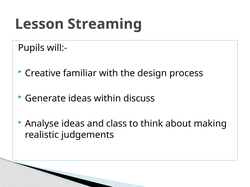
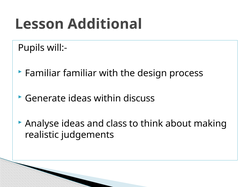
Streaming: Streaming -> Additional (105, 24)
Creative: Creative -> Familiar (43, 73)
